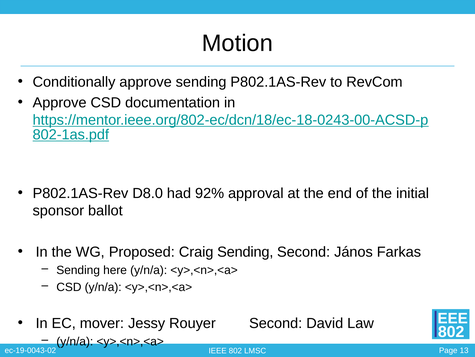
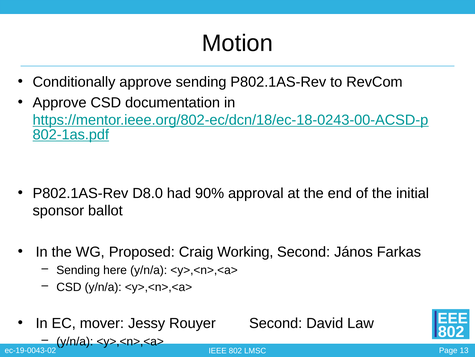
92%: 92% -> 90% (210, 193)
Craig Sending: Sending -> Working (245, 251)
